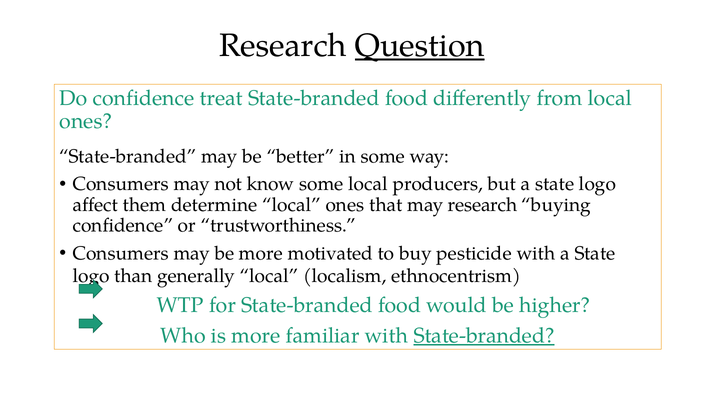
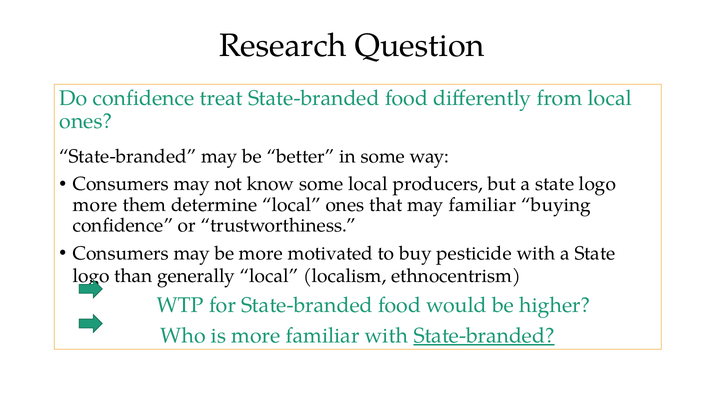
Question underline: present -> none (420, 46)
affect: affect -> more (95, 205)
may research: research -> familiar (482, 205)
